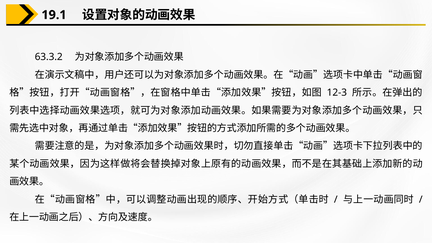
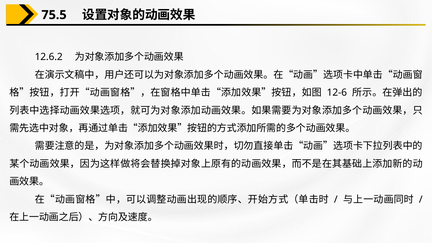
19.1: 19.1 -> 75.5 (54, 15)
63.3.2: 63.3.2 -> 12.6.2 (49, 57)
12-3: 12-3 -> 12-6 (337, 93)
